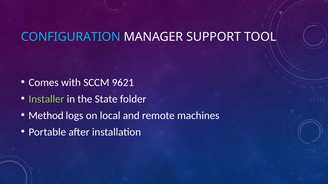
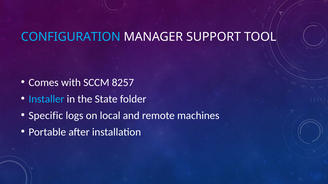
9621: 9621 -> 8257 (123, 83)
Installer colour: light green -> light blue (46, 99)
Method: Method -> Specific (46, 116)
